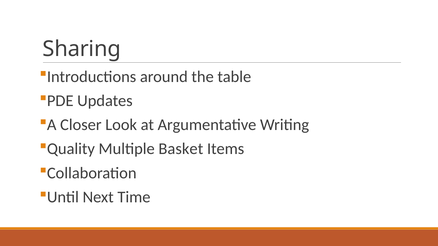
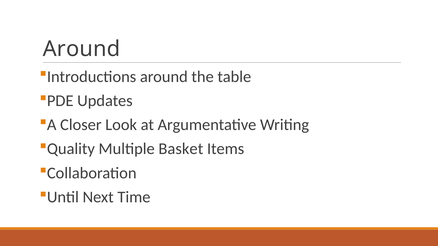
Sharing: Sharing -> Around (82, 49)
